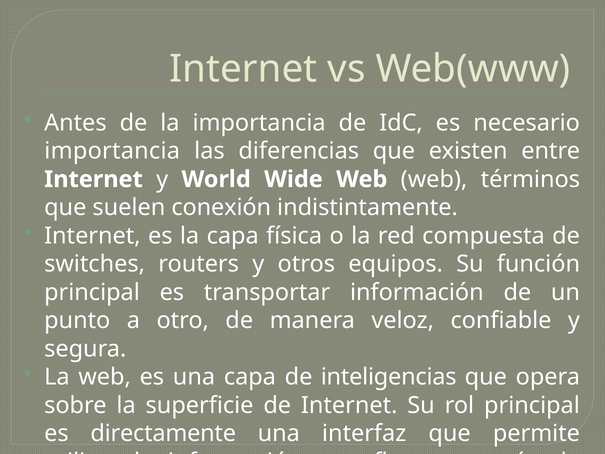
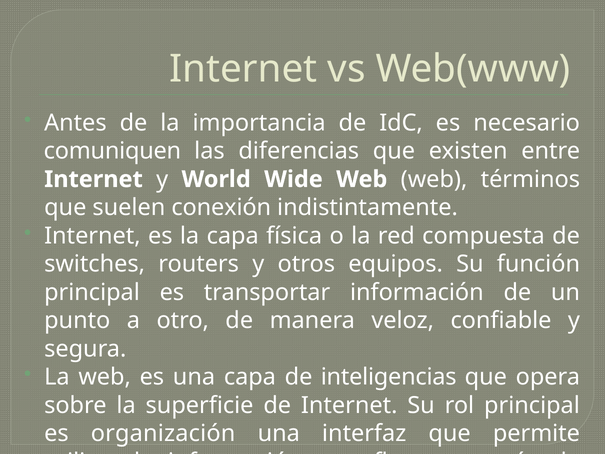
importancia: importancia -> comuniquen (112, 151)
directamente: directamente -> organización (163, 433)
